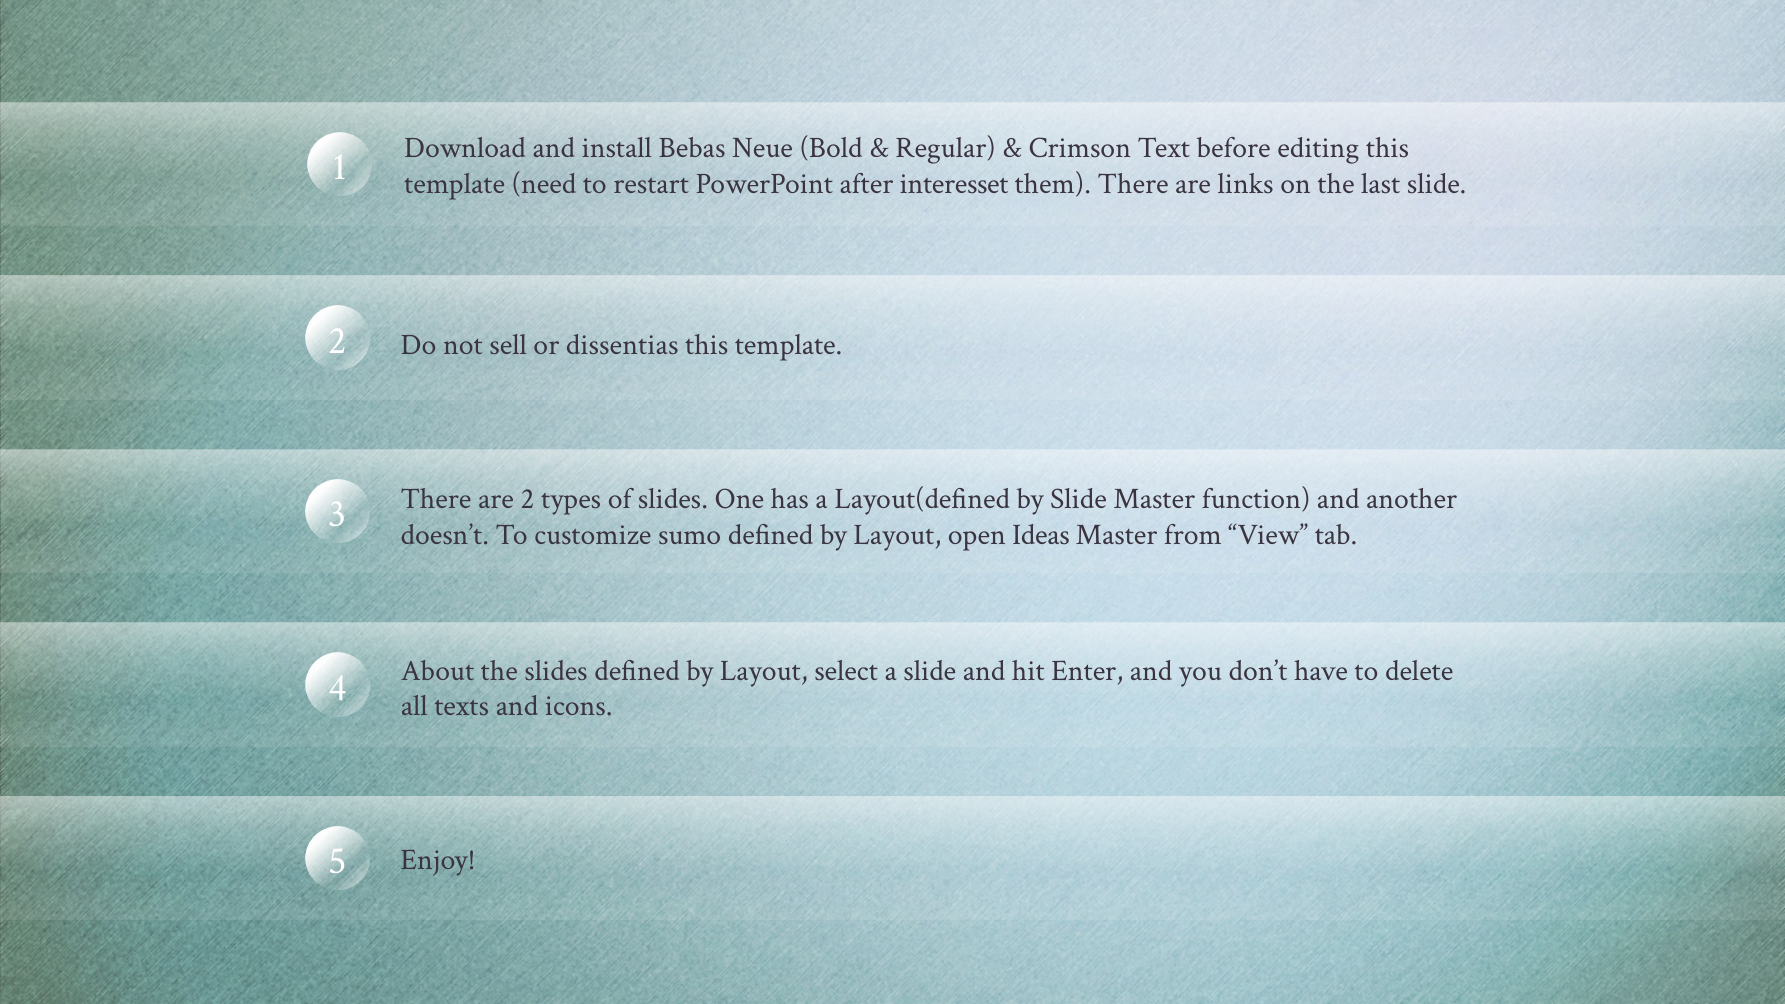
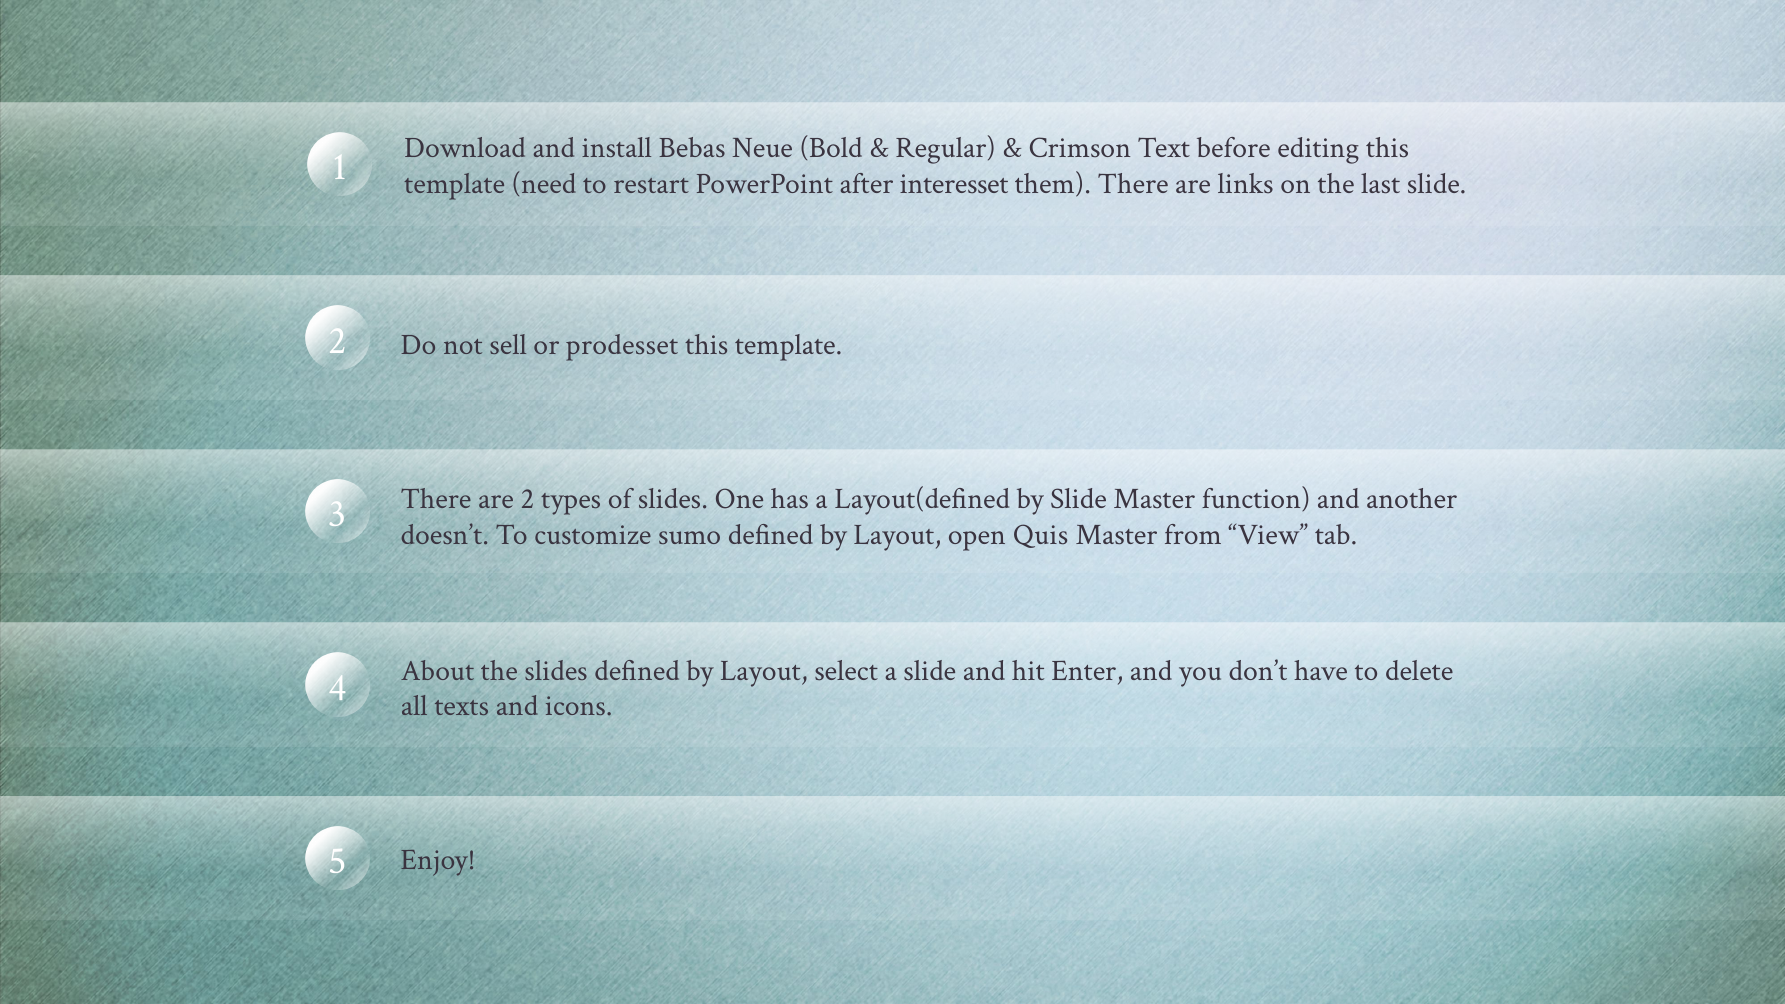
dissentias: dissentias -> prodesset (622, 345)
Ideas: Ideas -> Quis (1041, 534)
